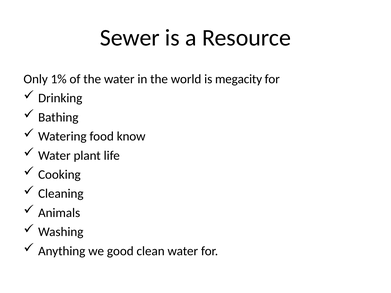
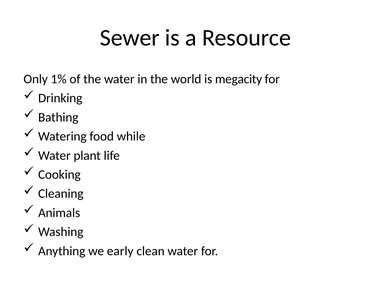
know: know -> while (131, 136)
good: good -> early (120, 251)
